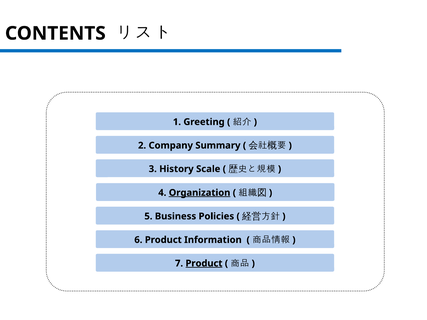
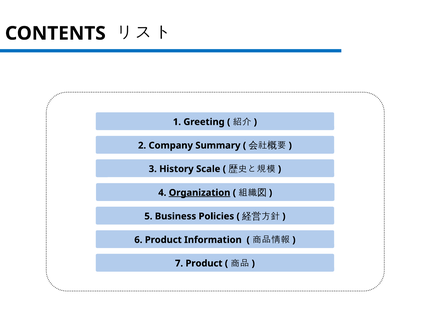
Product underline: present -> none (204, 264)
